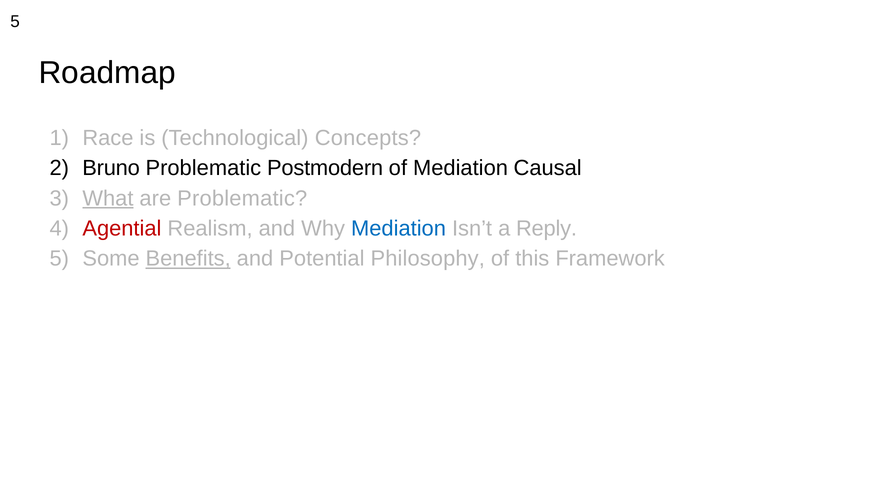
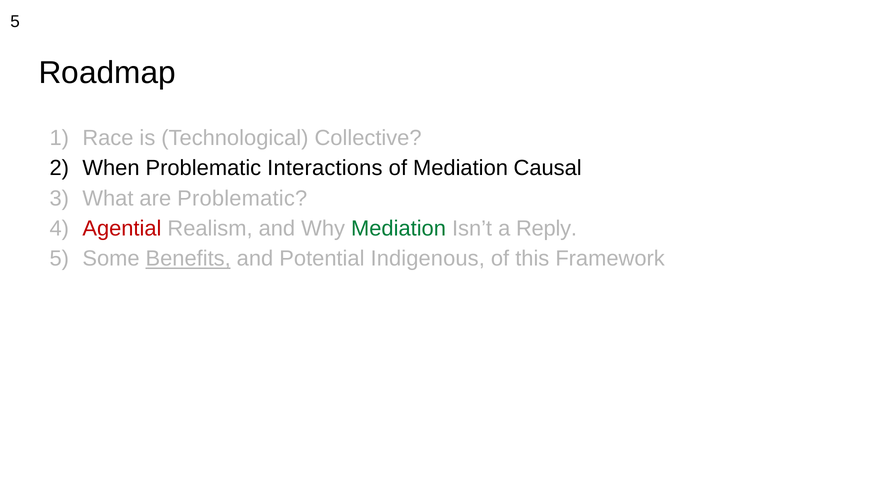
Concepts: Concepts -> Collective (368, 138)
Bruno: Bruno -> When (111, 168)
Postmodern: Postmodern -> Interactions (325, 168)
What underline: present -> none (108, 198)
Mediation colour: blue -> green (399, 228)
Philosophy: Philosophy -> Indigenous (428, 259)
